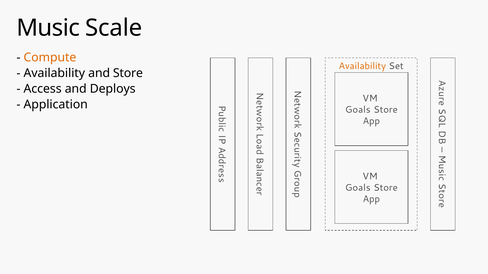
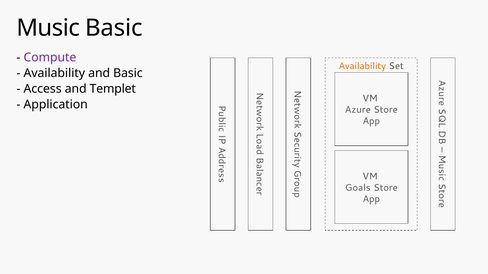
Music Scale: Scale -> Basic (114, 28)
Compute colour: orange -> purple (50, 58)
and Store: Store -> Basic (128, 73)
Deploys: Deploys -> Templet (113, 89)
Goals: Goals -> Azure (358, 110)
